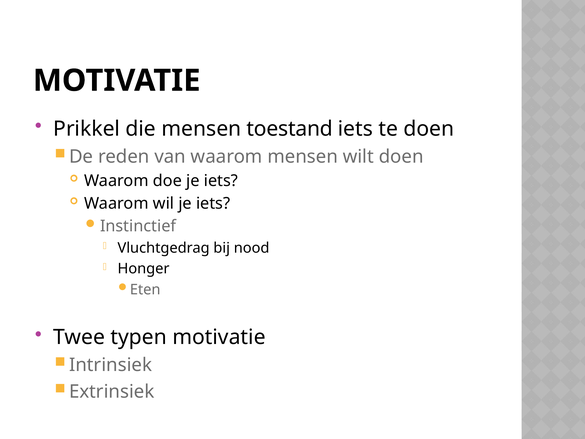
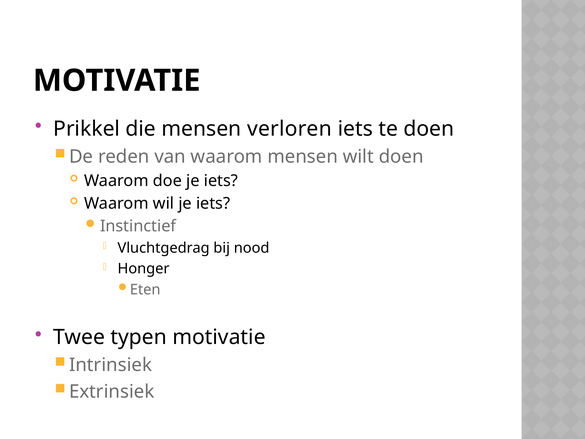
toestand: toestand -> verloren (289, 129)
